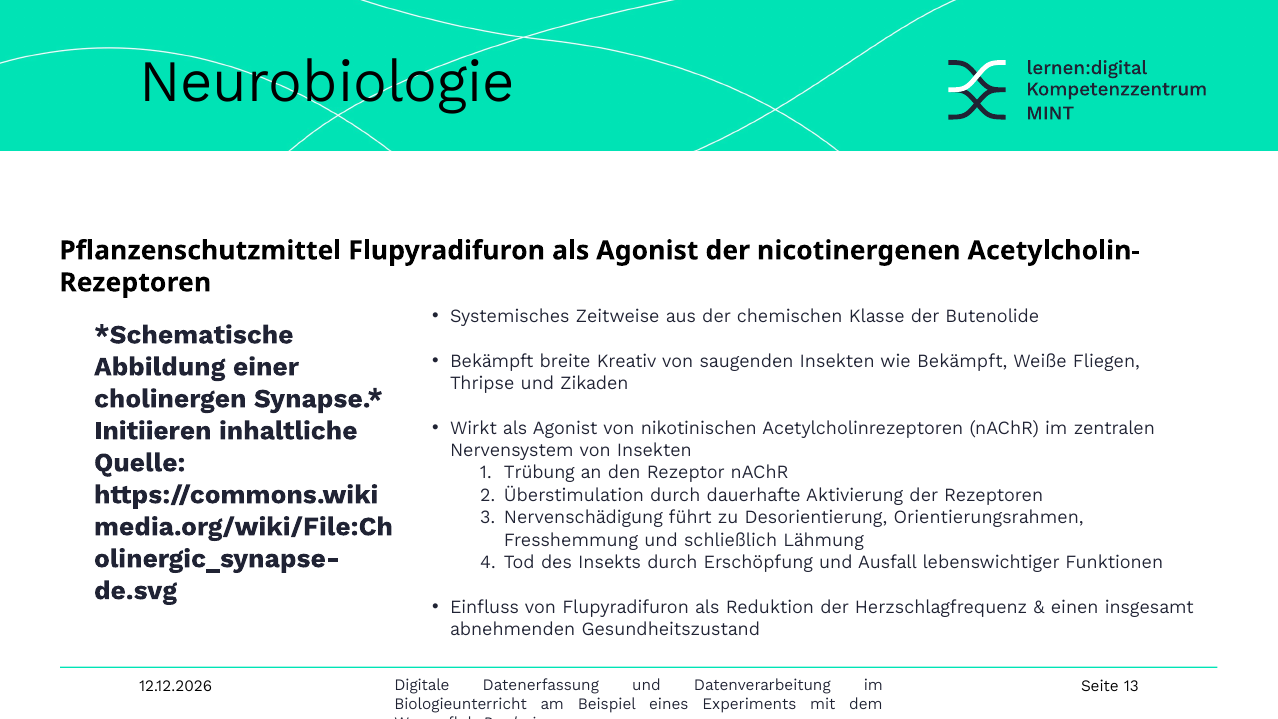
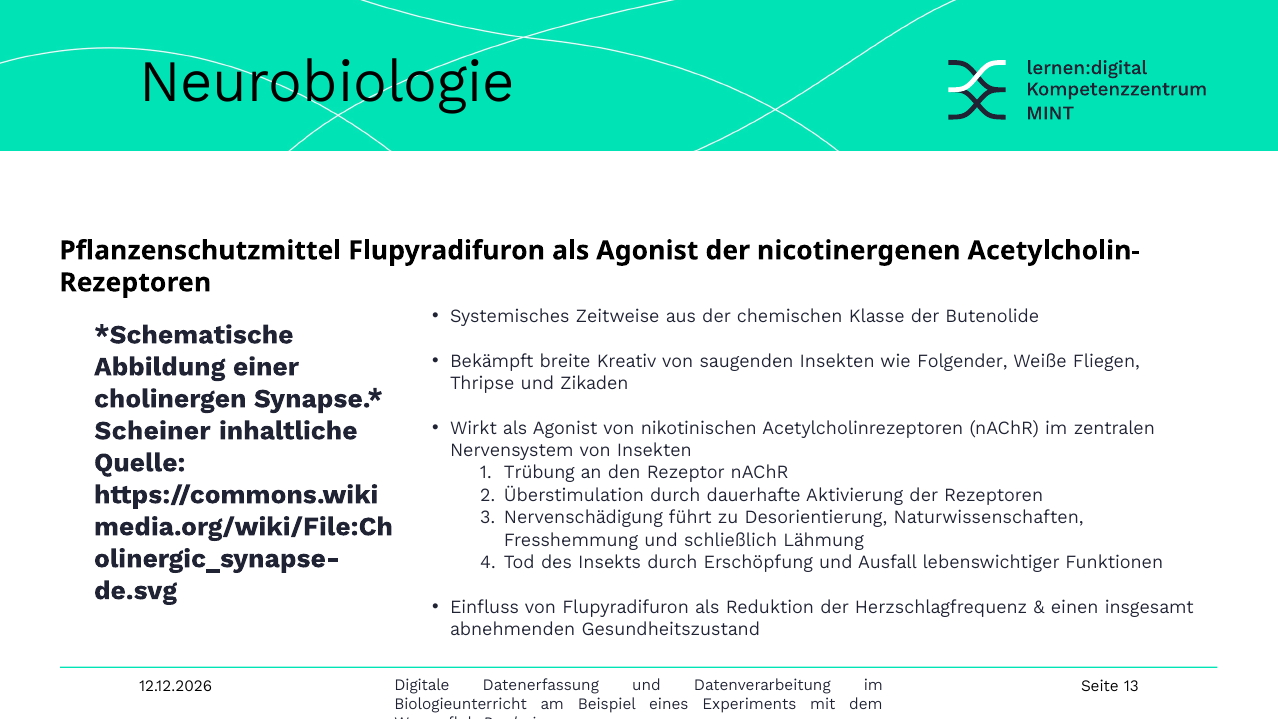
wie Bekämpft: Bekämpft -> Folgender (962, 361)
Initiieren: Initiieren -> Scheiner (153, 431)
Orientierungsrahmen: Orientierungsrahmen -> Naturwissenschaften (989, 517)
